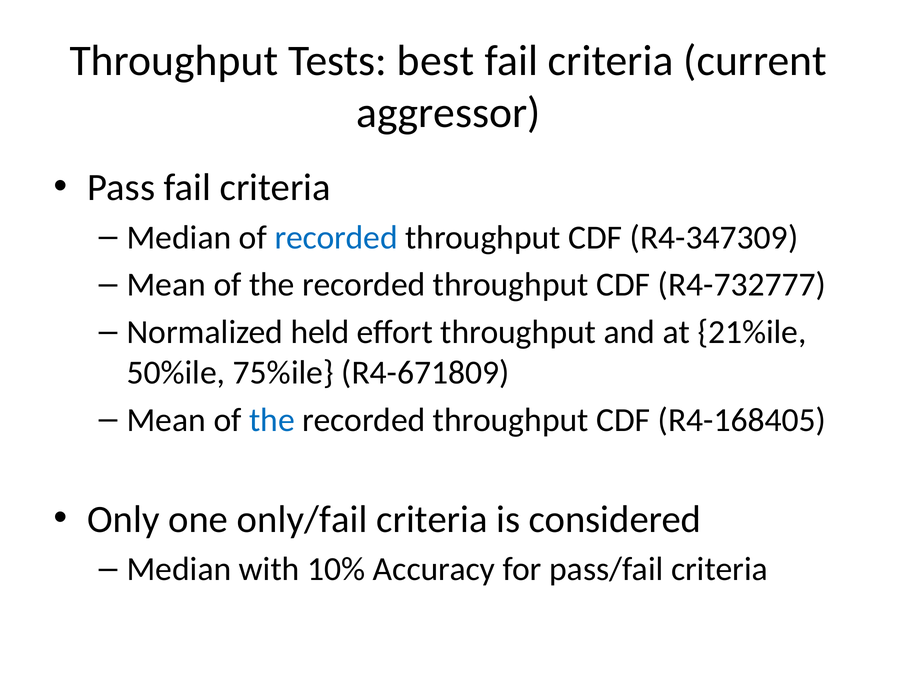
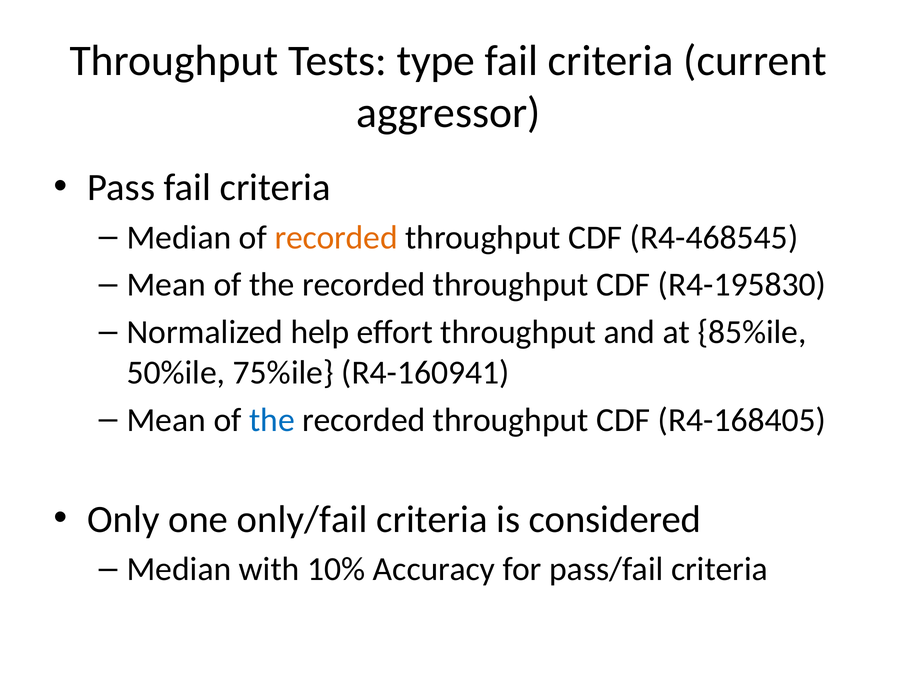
best: best -> type (436, 61)
recorded colour: blue -> orange (336, 237)
R4-347309: R4-347309 -> R4-468545 (714, 237)
R4-732777: R4-732777 -> R4-195830 (742, 285)
held: held -> help (320, 332)
21%ile: 21%ile -> 85%ile (752, 332)
R4-671809: R4-671809 -> R4-160941 (425, 373)
